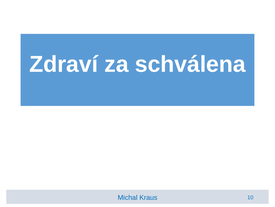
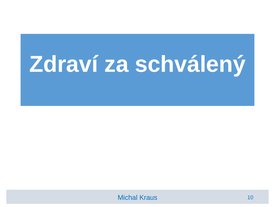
schválena: schválena -> schválený (190, 64)
